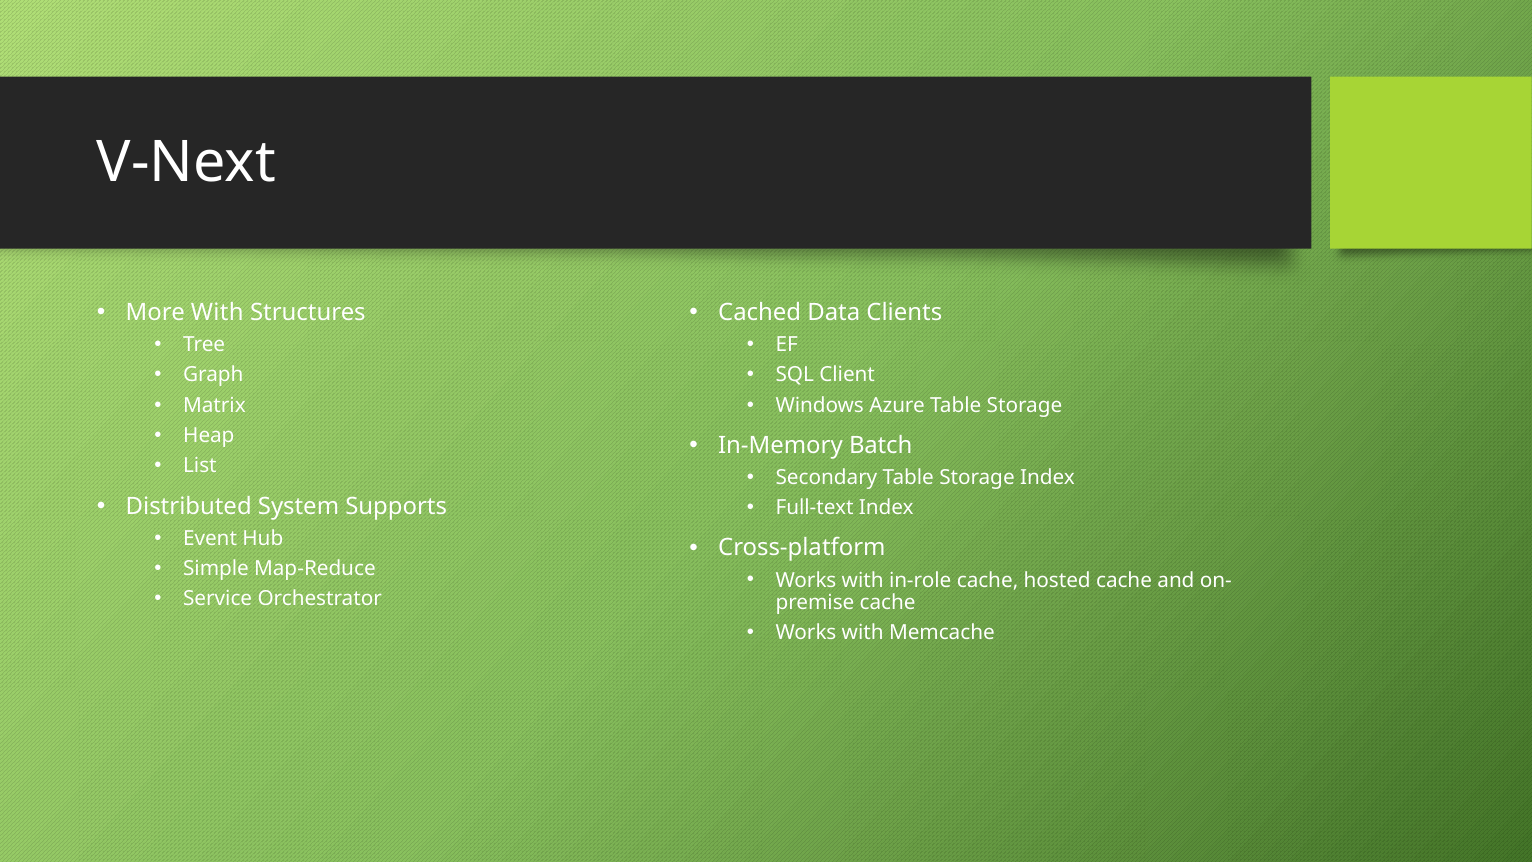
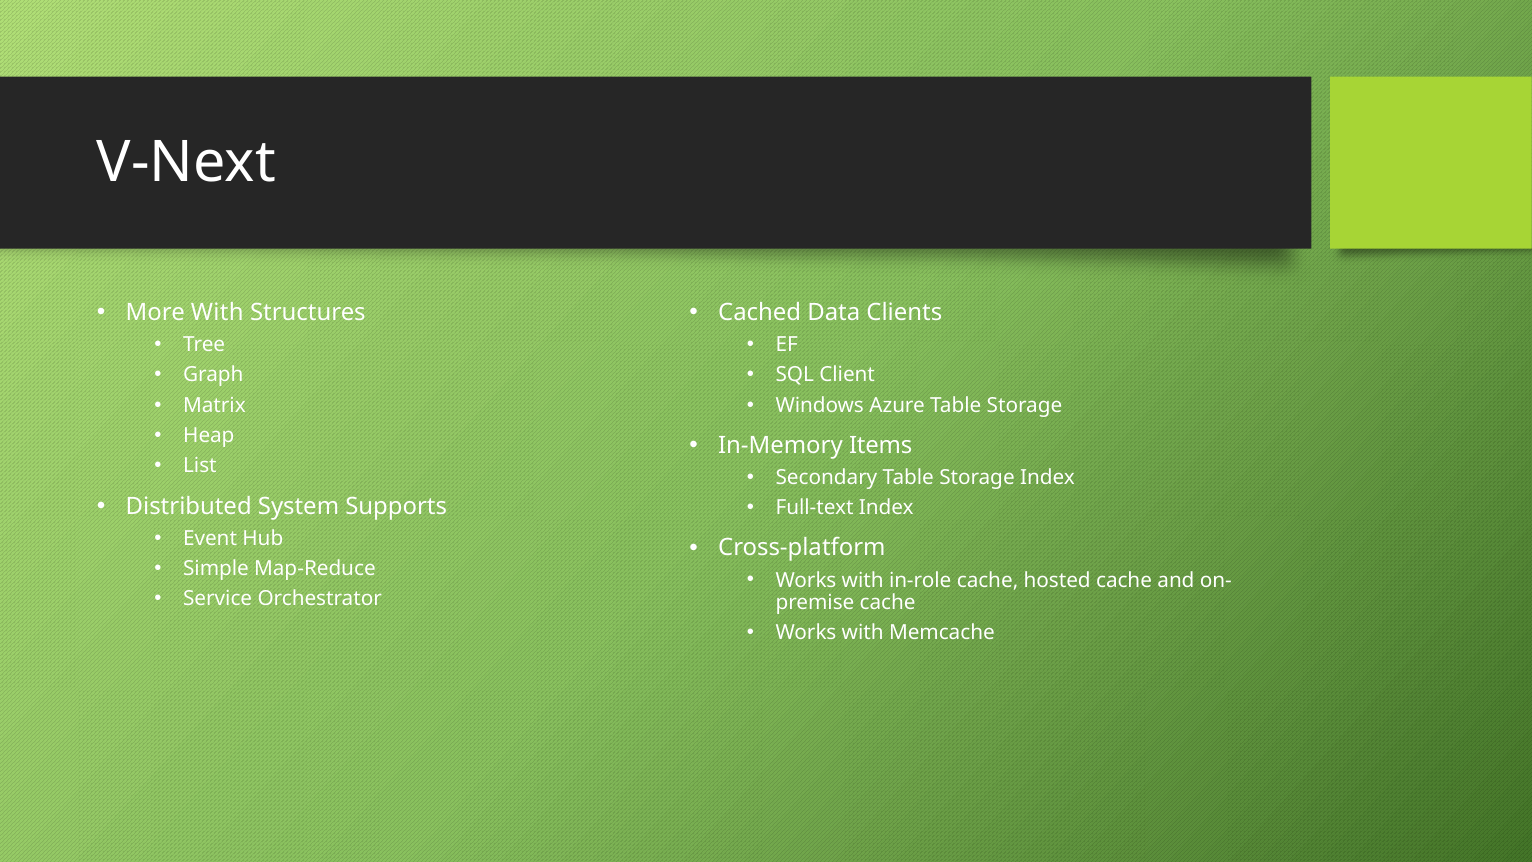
Batch: Batch -> Items (881, 445)
